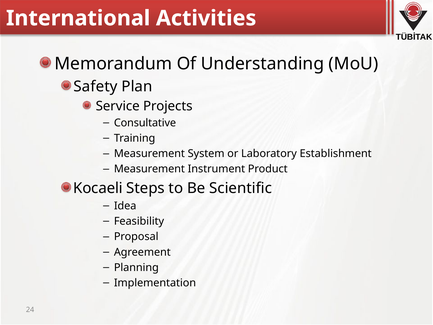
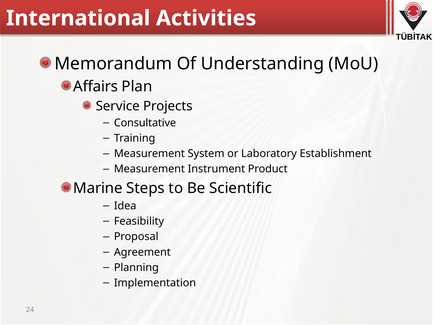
Safety: Safety -> Affairs (96, 86)
Kocaeli: Kocaeli -> Marine (98, 188)
